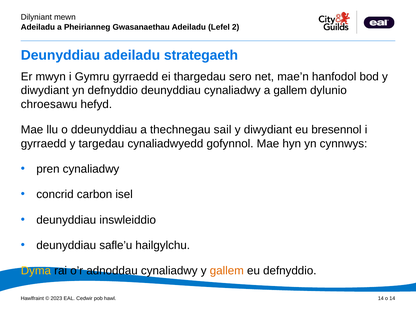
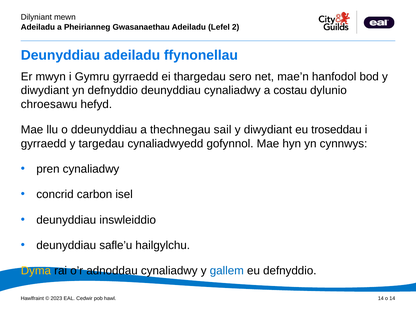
strategaeth: strategaeth -> ffynonellau (201, 55)
a gallem: gallem -> costau (290, 90)
bresennol: bresennol -> troseddau (336, 130)
gallem colour: orange -> blue (227, 271)
